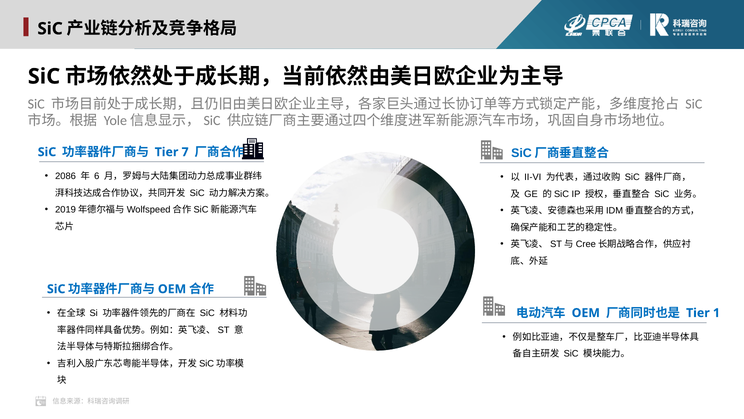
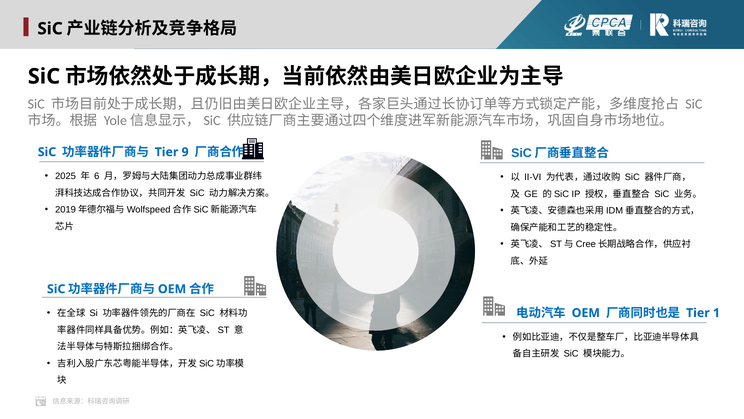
7: 7 -> 9 (185, 152)
2086: 2086 -> 2025 (66, 176)
